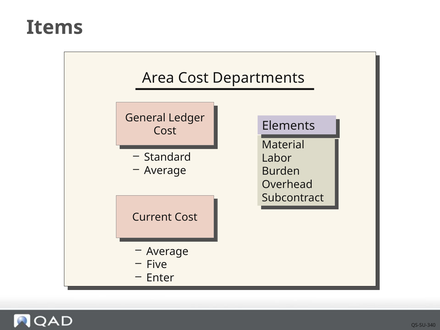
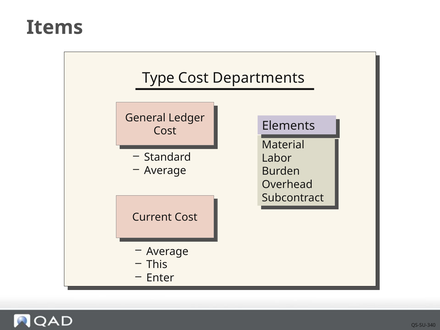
Area: Area -> Type (158, 78)
Five: Five -> This (157, 265)
